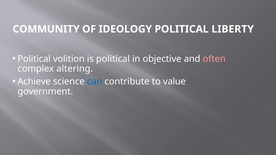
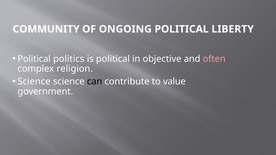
IDEOLOGY: IDEOLOGY -> ONGOING (125, 29)
volition: volition -> politics (69, 59)
altering: altering -> religion (75, 69)
Achieve: Achieve -> Science (34, 82)
can colour: blue -> black (95, 82)
